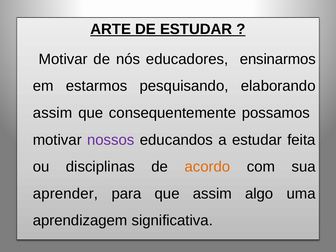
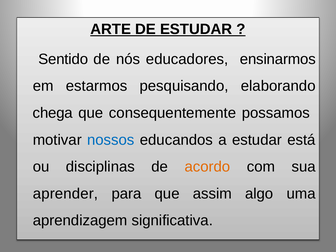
Motivar: Motivar -> Sentido (63, 59)
assim: assim -> chega (53, 113)
nossos colour: purple -> blue (111, 140)
feita: feita -> está (301, 140)
